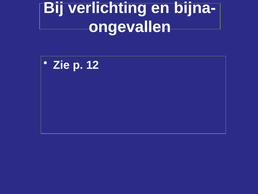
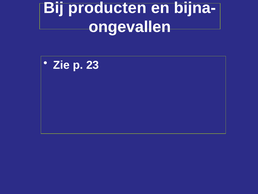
verlichting: verlichting -> producten (107, 8)
12: 12 -> 23 (93, 65)
